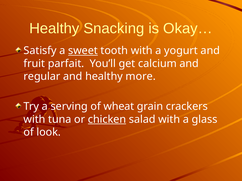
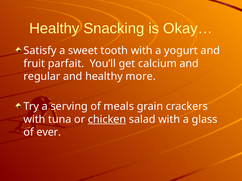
sweet underline: present -> none (83, 51)
wheat: wheat -> meals (119, 107)
look: look -> ever (49, 133)
